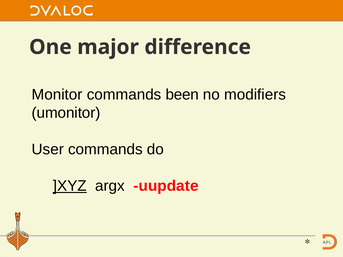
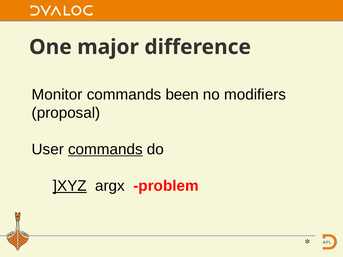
umonitor: umonitor -> proposal (66, 113)
commands underline: none -> present (105, 150)
uupdate: uupdate -> problem (166, 186)
